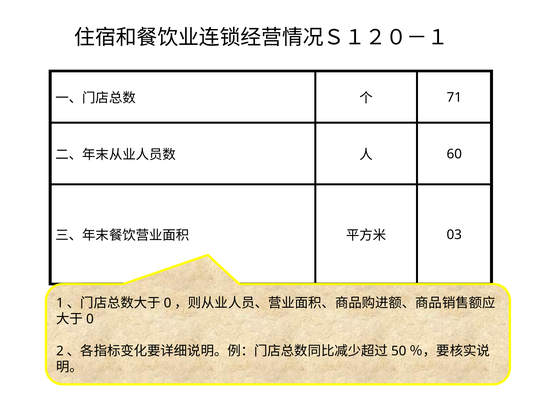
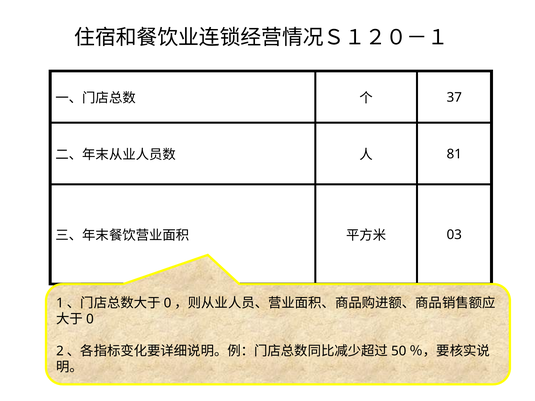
71: 71 -> 37 (454, 98)
60: 60 -> 81 (454, 154)
